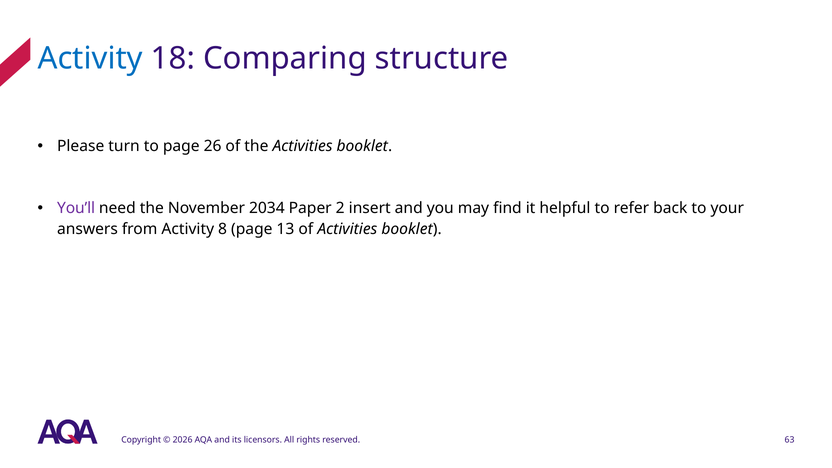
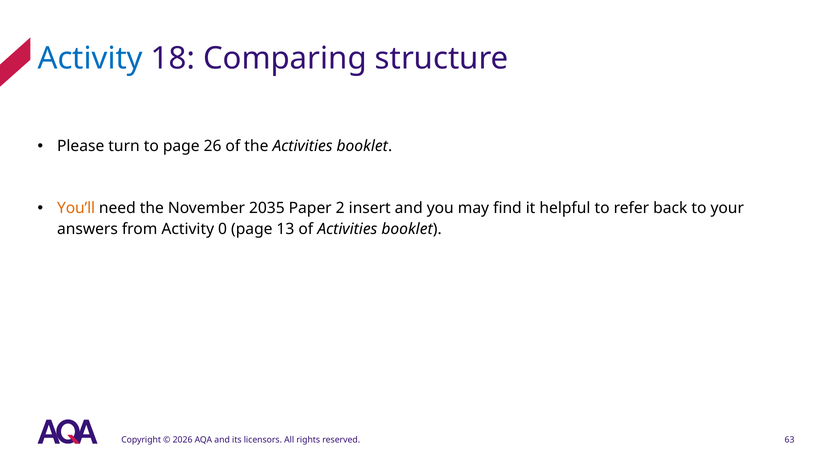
You’ll colour: purple -> orange (76, 208)
2034: 2034 -> 2035 (267, 208)
8: 8 -> 0 (223, 229)
